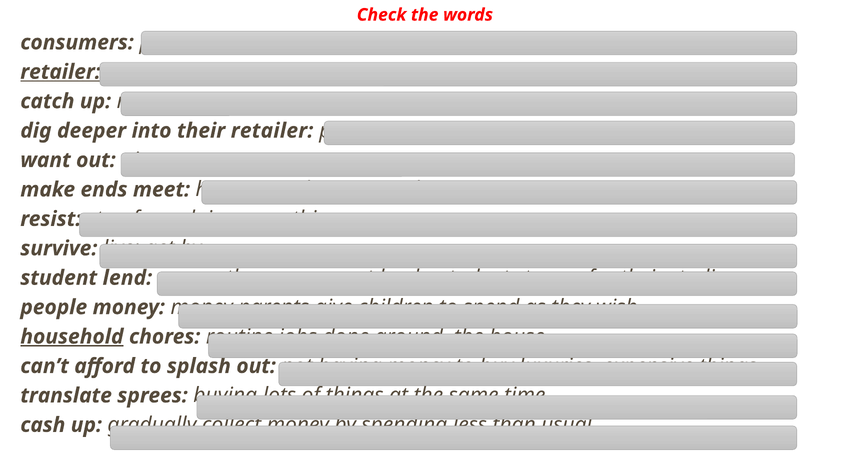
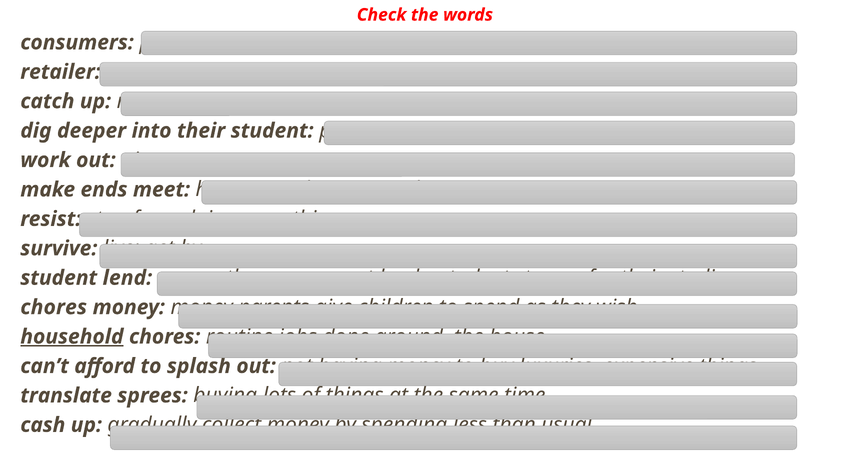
retailer underline: present -> none (61, 72)
their retailer: retailer -> student (272, 131)
want: want -> work (45, 160)
people: people -> chores (54, 308)
